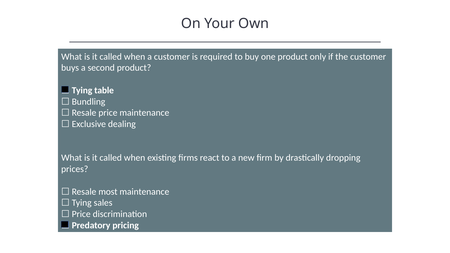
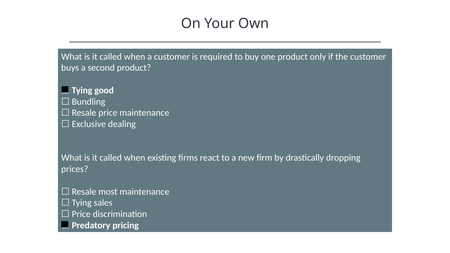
table: table -> good (104, 90)
